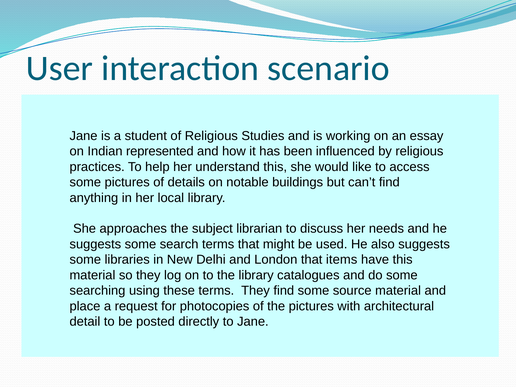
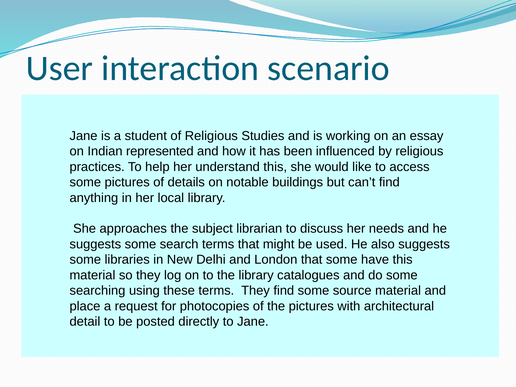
that items: items -> some (342, 260)
